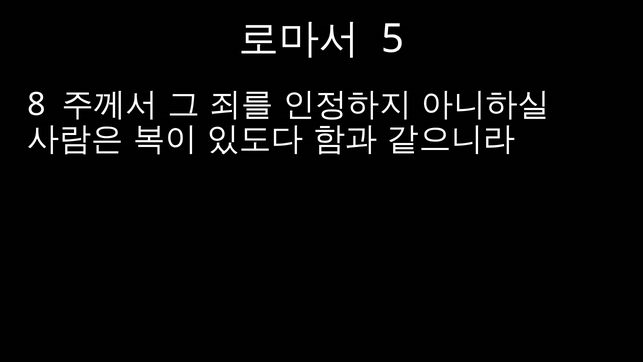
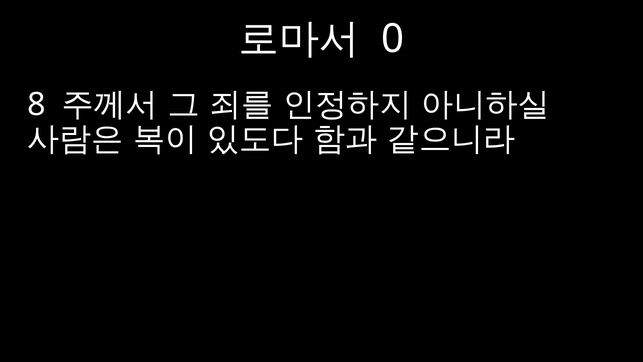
5: 5 -> 0 (393, 39)
